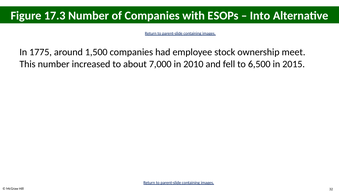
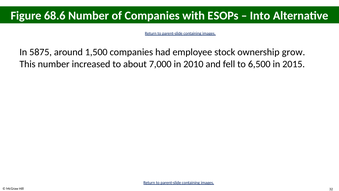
17.3: 17.3 -> 68.6 (55, 16)
17: 17 -> 58 (34, 52)
meet: meet -> grow (294, 52)
